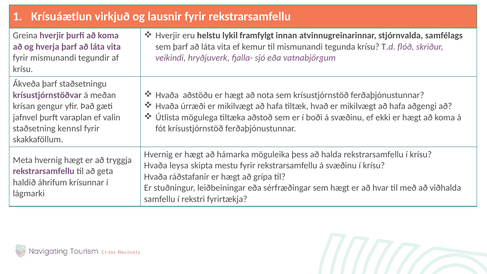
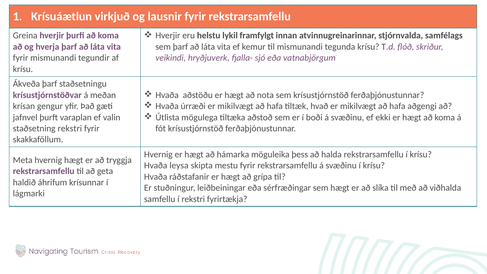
staðsetning kennsl: kennsl -> rekstri (70, 128)
hvar: hvar -> slíka (381, 188)
